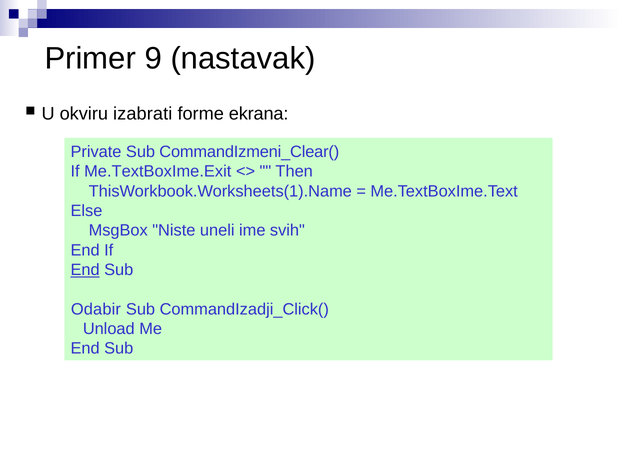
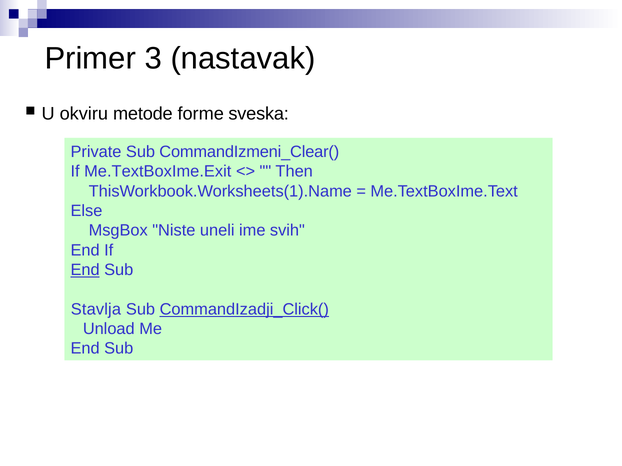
9: 9 -> 3 (153, 58)
izabrati: izabrati -> metode (143, 114)
ekrana: ekrana -> sveska (259, 114)
Odabir: Odabir -> Stavlja (96, 310)
CommandIzadji_Click( underline: none -> present (244, 310)
